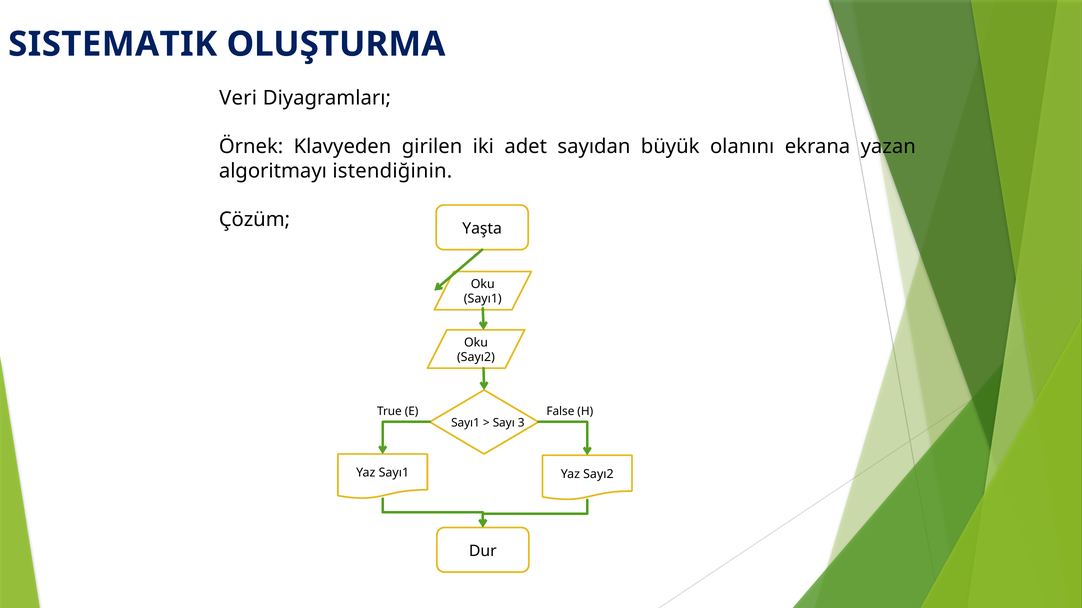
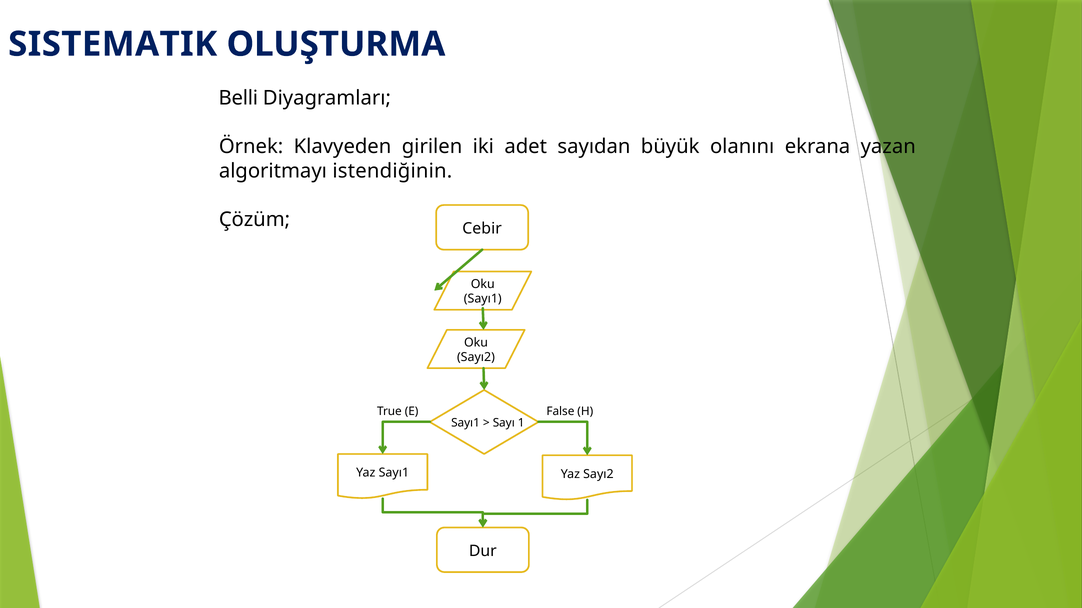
Veri: Veri -> Belli (238, 98)
Yaşta: Yaşta -> Cebir (482, 229)
3: 3 -> 1 (521, 423)
